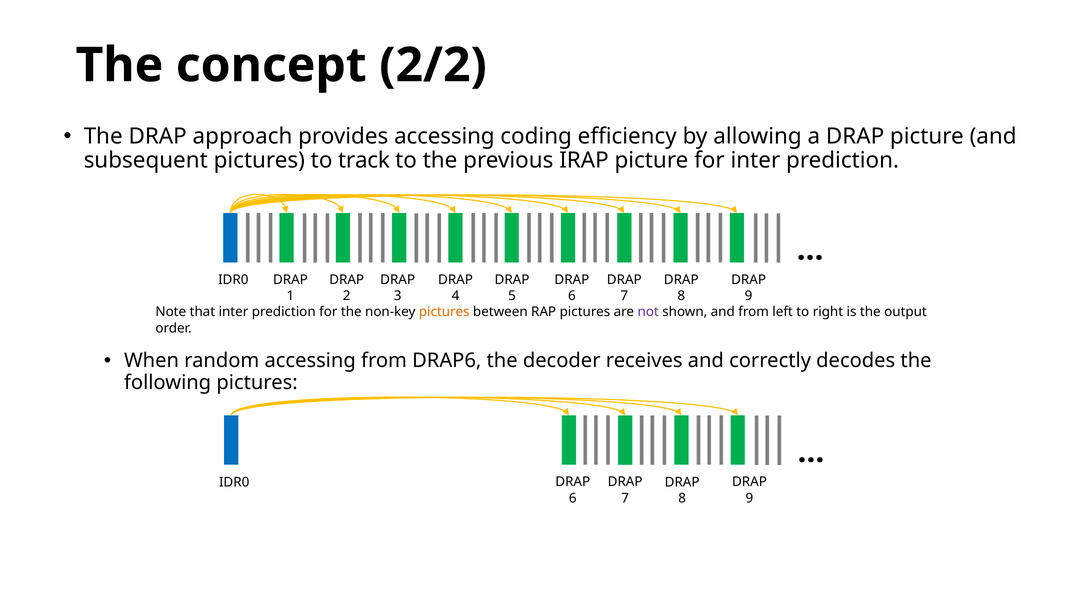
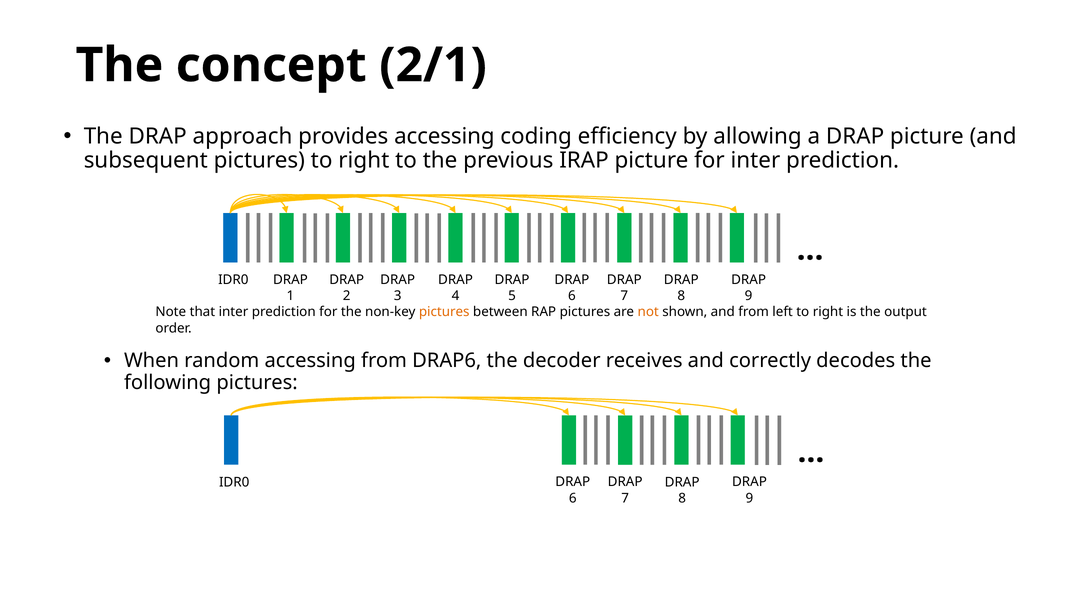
2/2: 2/2 -> 2/1 (433, 65)
pictures to track: track -> right (364, 160)
not colour: purple -> orange (648, 312)
